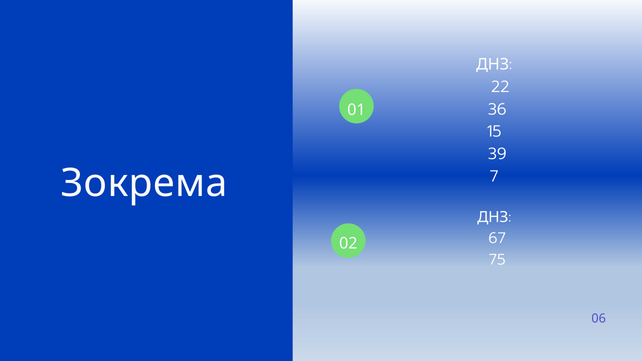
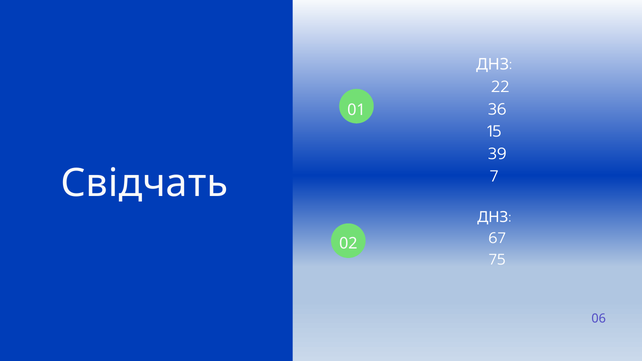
Зокрема: Зокрема -> Свідчать (144, 183)
